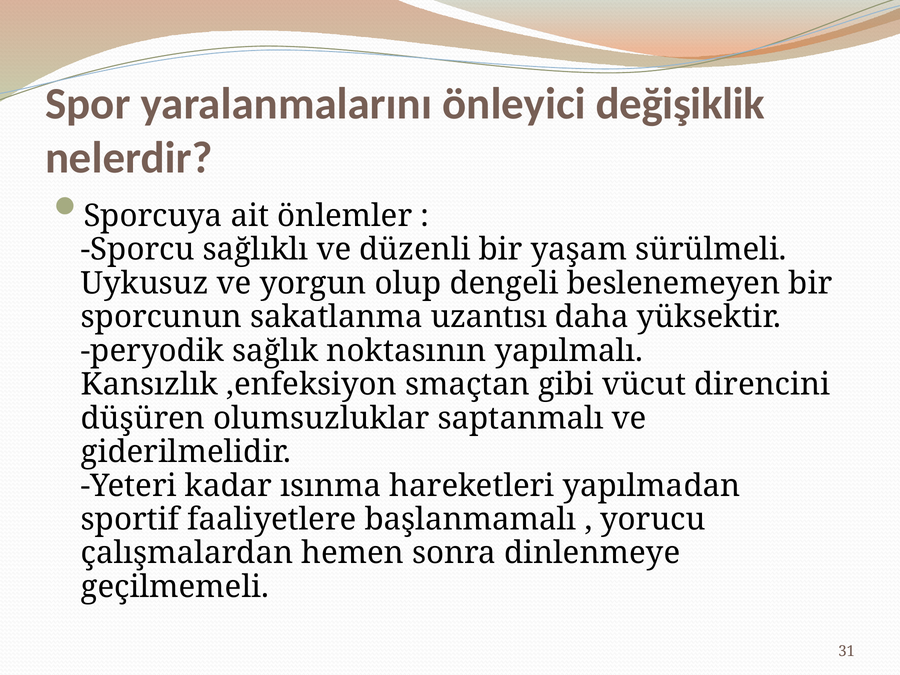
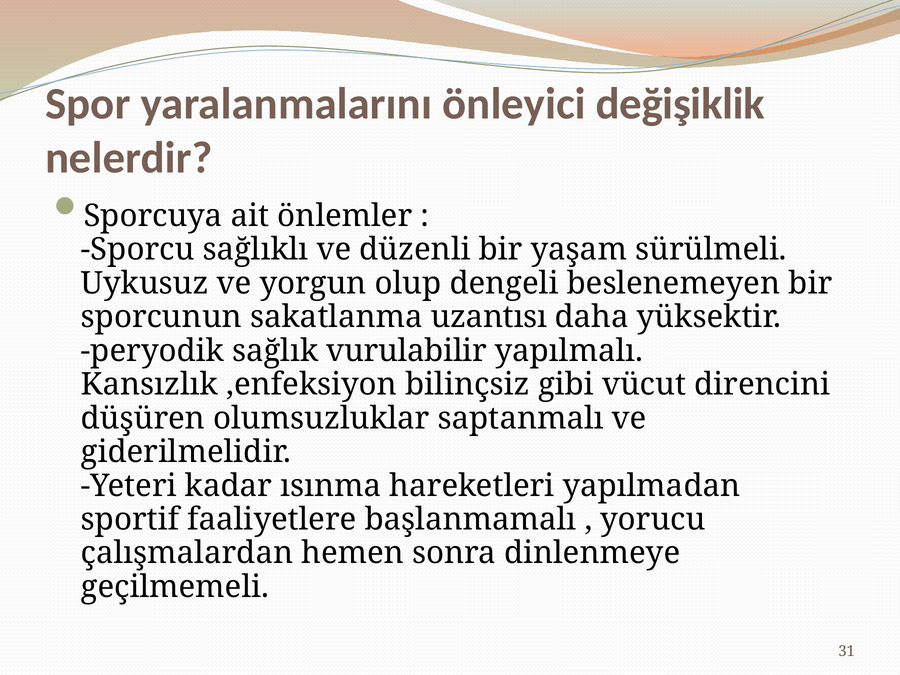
noktasının: noktasının -> vurulabilir (407, 351)
smaçtan: smaçtan -> bilinçsiz (468, 385)
